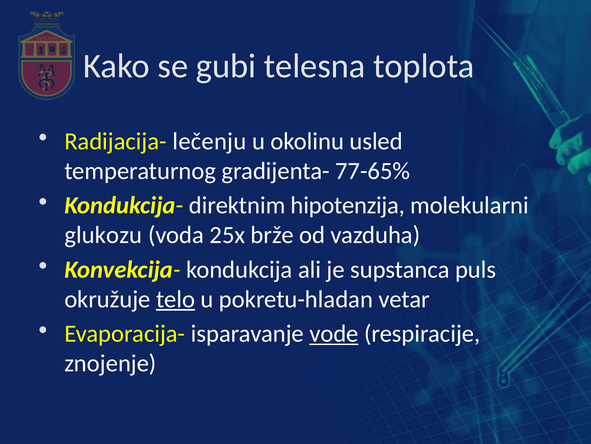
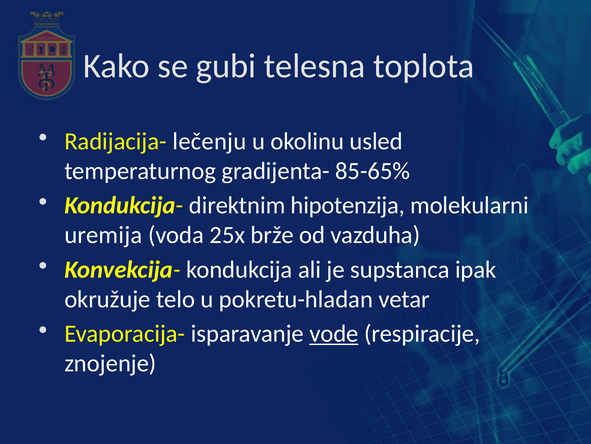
77-65%: 77-65% -> 85-65% (373, 171)
glukozu: glukozu -> uremija (103, 235)
puls: puls -> ipak (476, 269)
telo underline: present -> none (176, 299)
